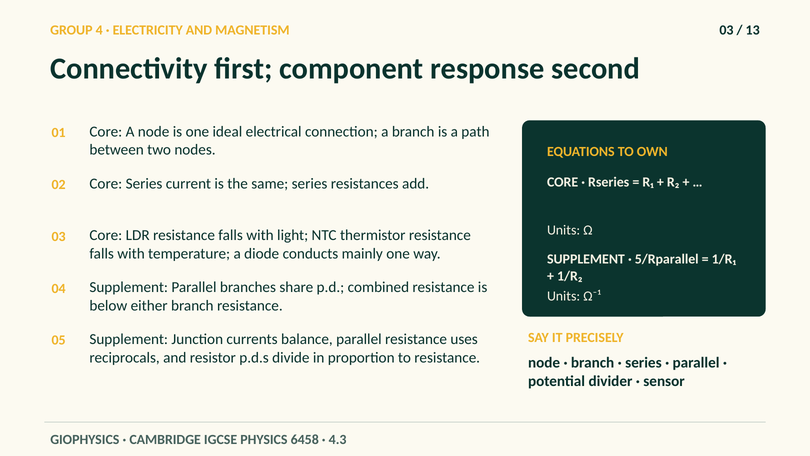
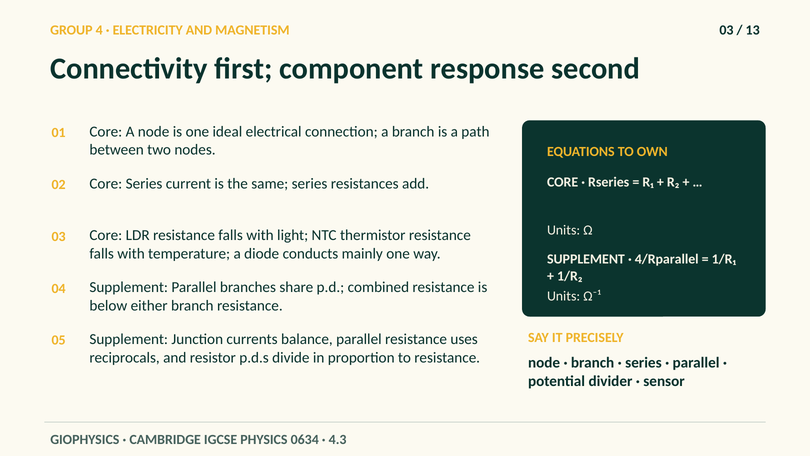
5/Rparallel: 5/Rparallel -> 4/Rparallel (667, 259)
6458: 6458 -> 0634 (305, 439)
